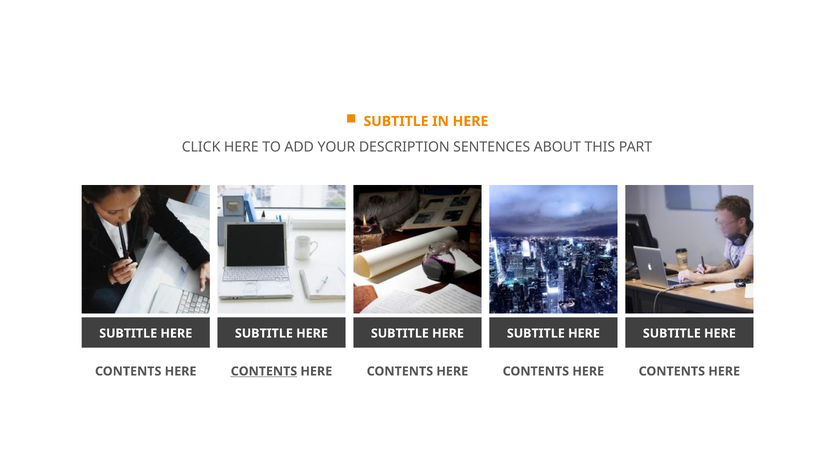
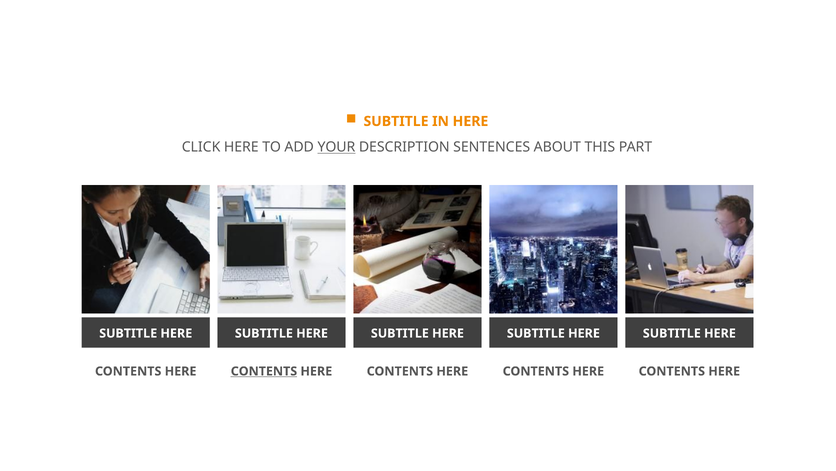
YOUR underline: none -> present (336, 147)
